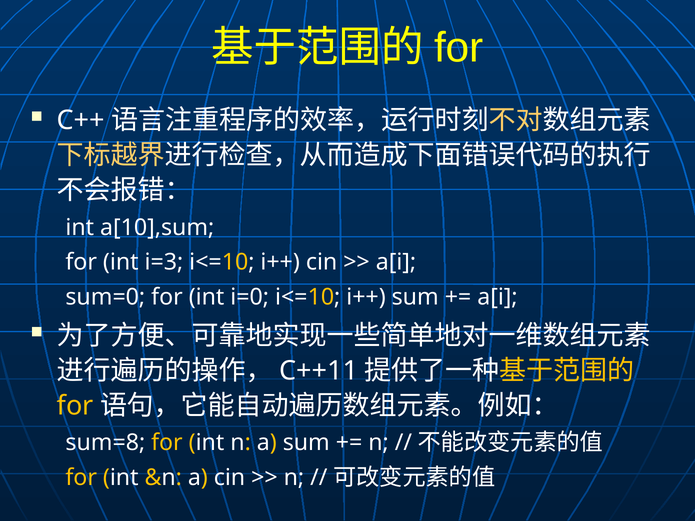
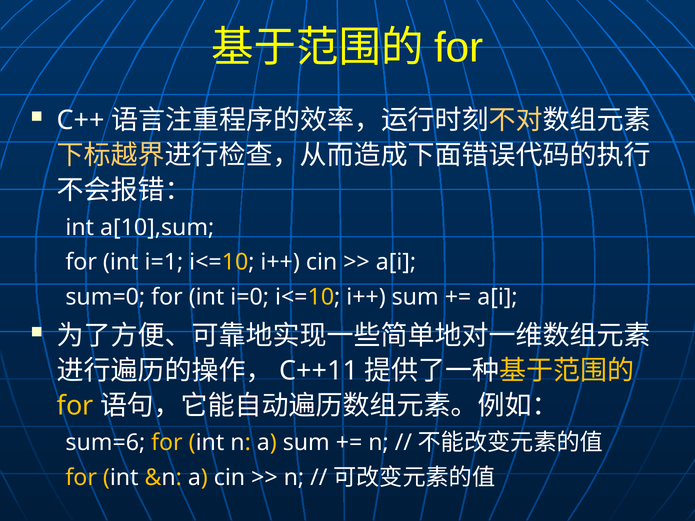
i=3: i=3 -> i=1 (164, 262)
sum=8: sum=8 -> sum=6 (105, 443)
